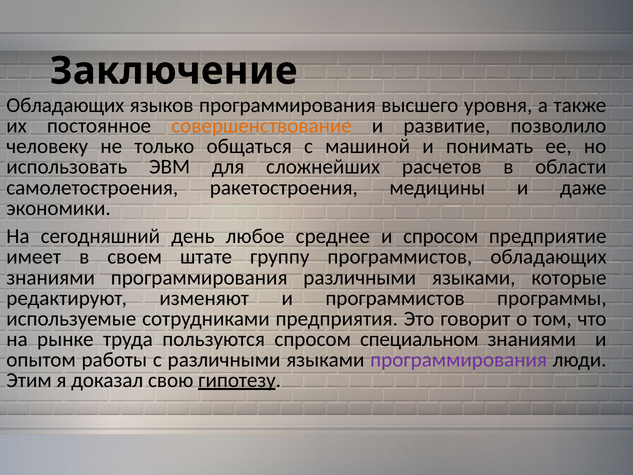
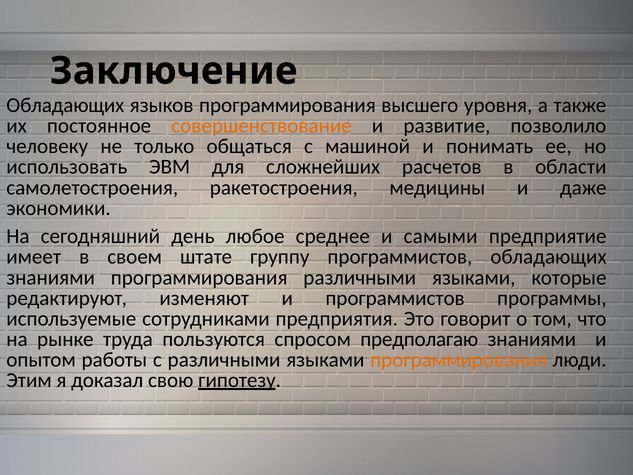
и спросом: спросом -> самыми (441, 236)
специальном: специальном -> предполагаю (419, 339)
программирования colour: purple -> orange (459, 359)
